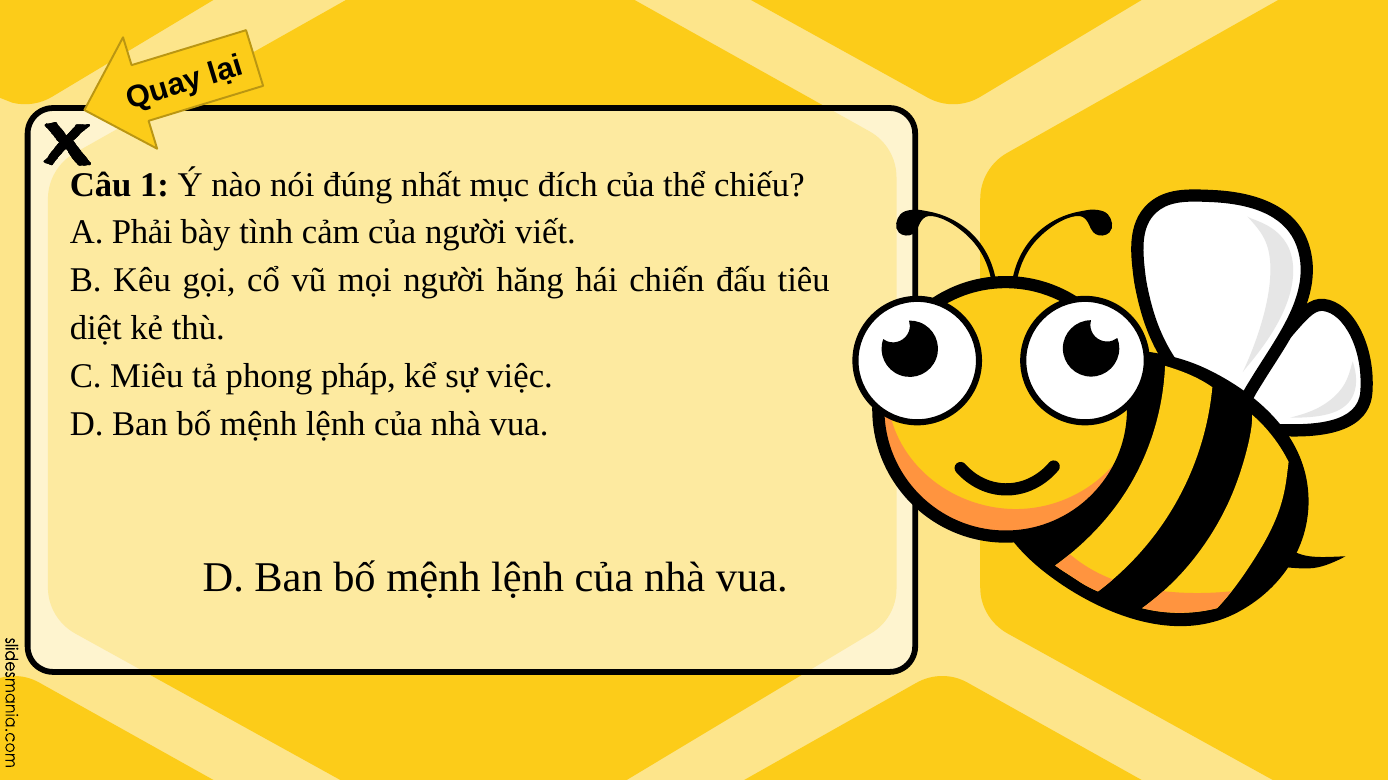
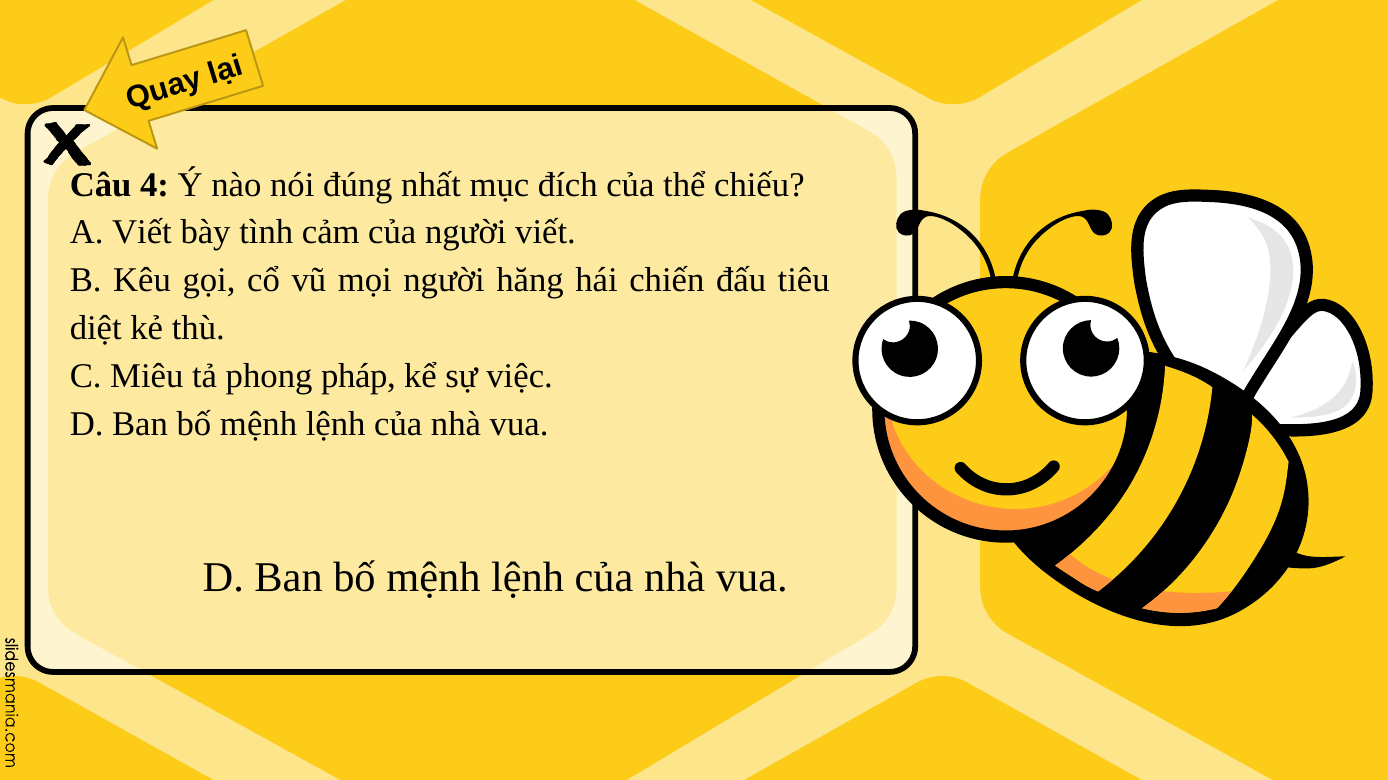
1: 1 -> 4 (155, 185)
A Phải: Phải -> Viết (142, 233)
